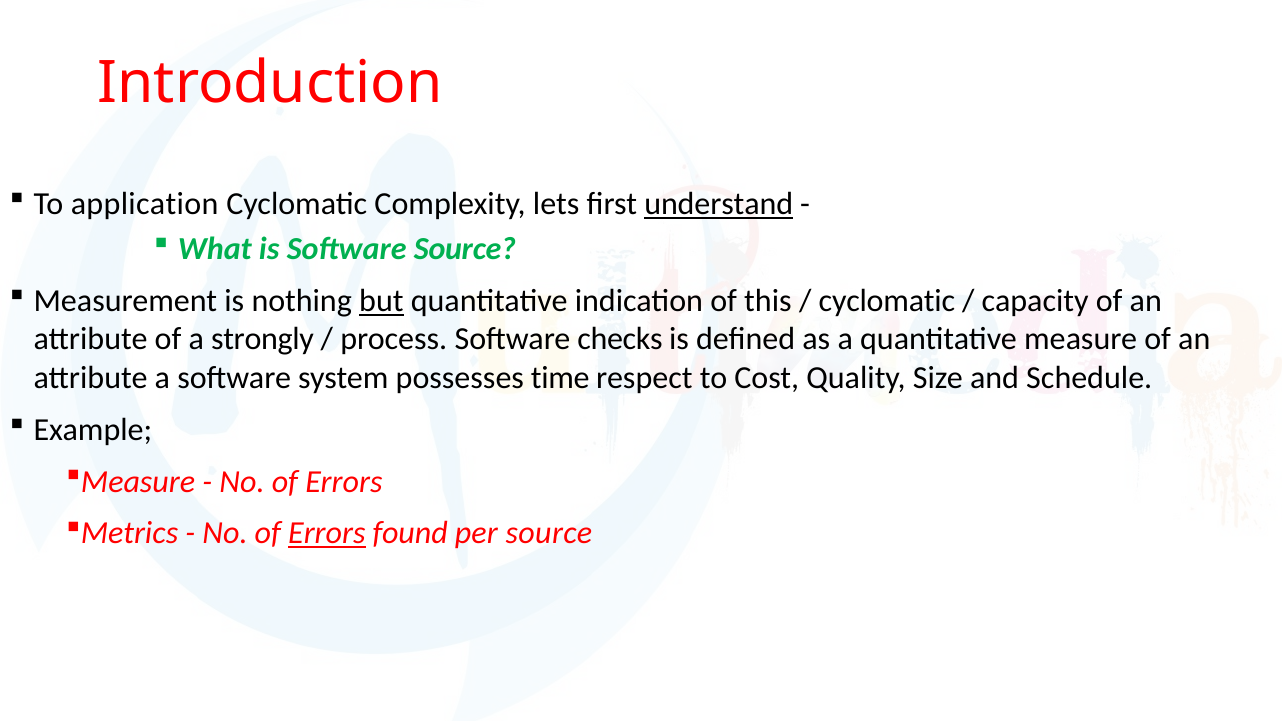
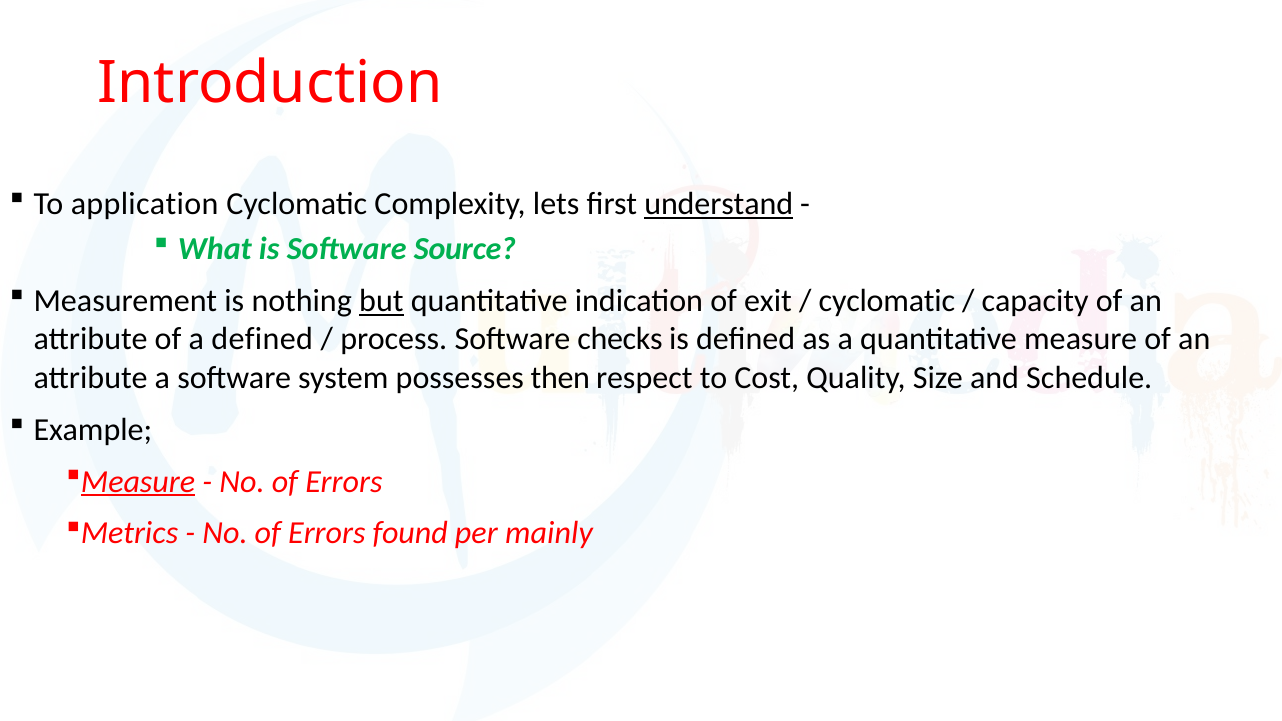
this: this -> exit (768, 301)
a strongly: strongly -> defined (262, 339)
time: time -> then (560, 378)
Measure underline: none -> present (138, 482)
Errors underline: present -> none (327, 533)
per source: source -> mainly (549, 533)
